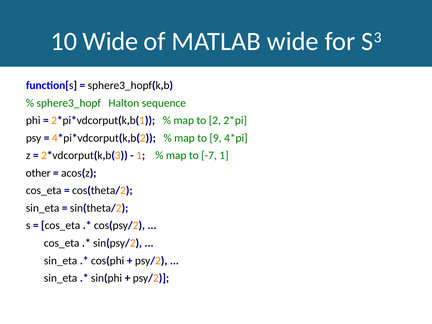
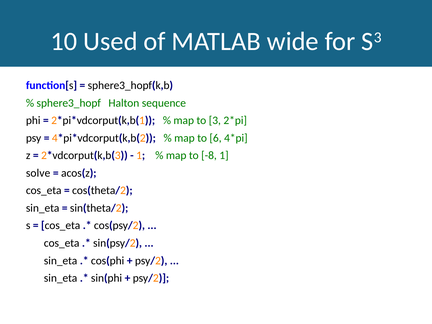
10 Wide: Wide -> Used (110, 42)
2: 2 -> 3 (215, 120)
9: 9 -> 6 (216, 138)
-7: -7 -> -8 (209, 155)
other: other -> solve (38, 173)
